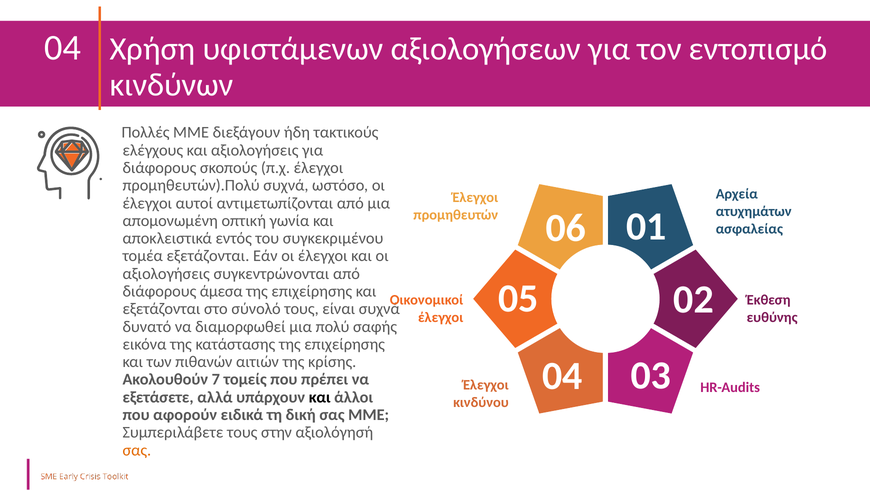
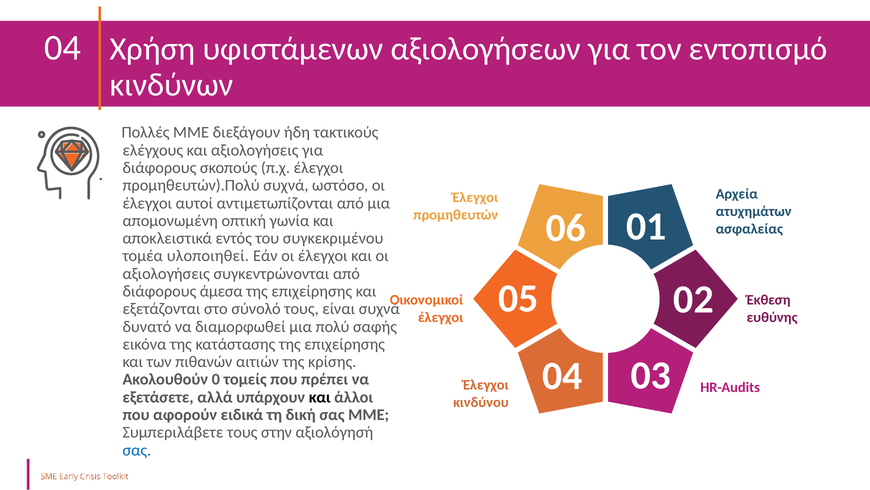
τομέα εξετάζονται: εξετάζονται -> υλοποιηθεί (208, 256)
7: 7 -> 0 (216, 379)
σας colour: orange -> blue (137, 450)
